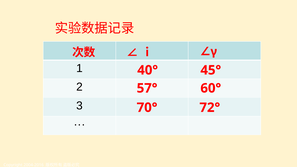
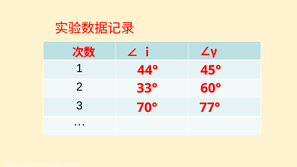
40°: 40° -> 44° (148, 70)
57°: 57° -> 33° (147, 88)
72°: 72° -> 77° (210, 108)
